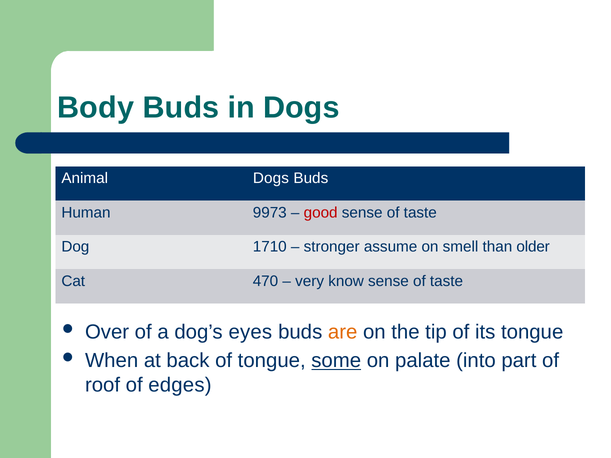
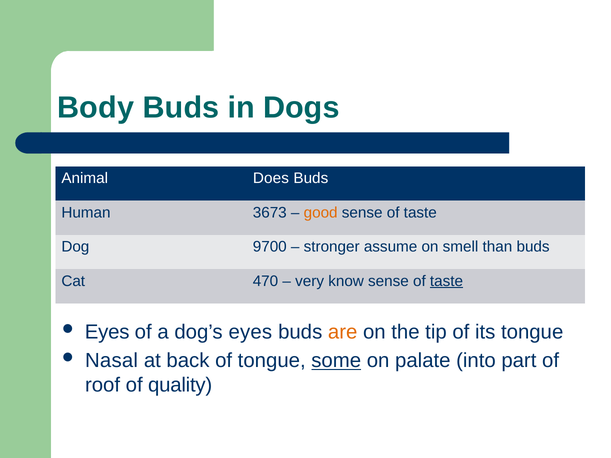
Animal Dogs: Dogs -> Does (271, 178)
9973: 9973 -> 3673 (270, 213)
good colour: red -> orange (321, 213)
1710: 1710 -> 9700 (270, 247)
than older: older -> buds (533, 247)
taste underline: none -> present (447, 281)
Over: Over -> Eyes (107, 332)
When: When -> Nasal (112, 361)
edges: edges -> quality (180, 385)
